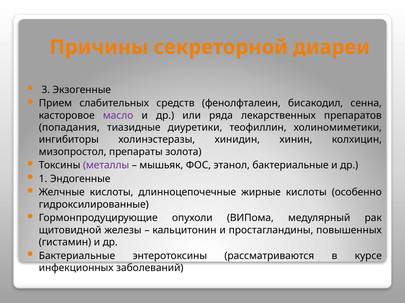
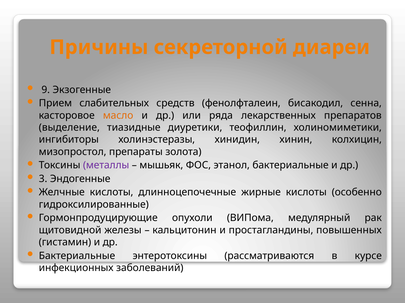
3: 3 -> 9 (46, 90)
масло colour: purple -> orange (118, 116)
попадания: попадания -> выделение (69, 128)
1: 1 -> 3 (43, 179)
